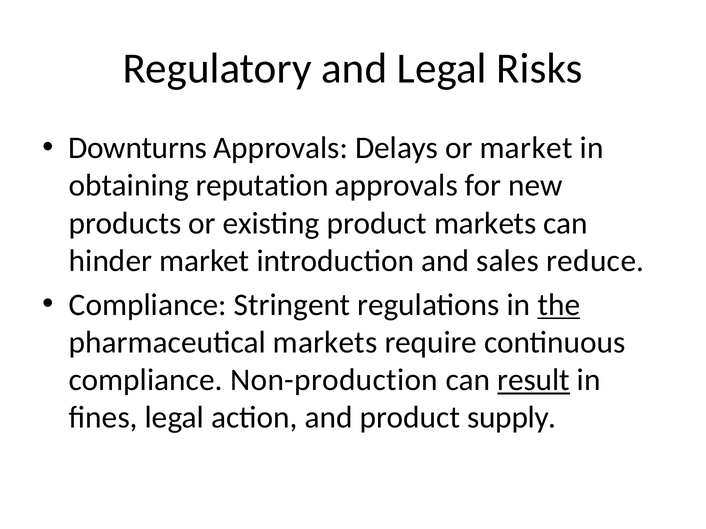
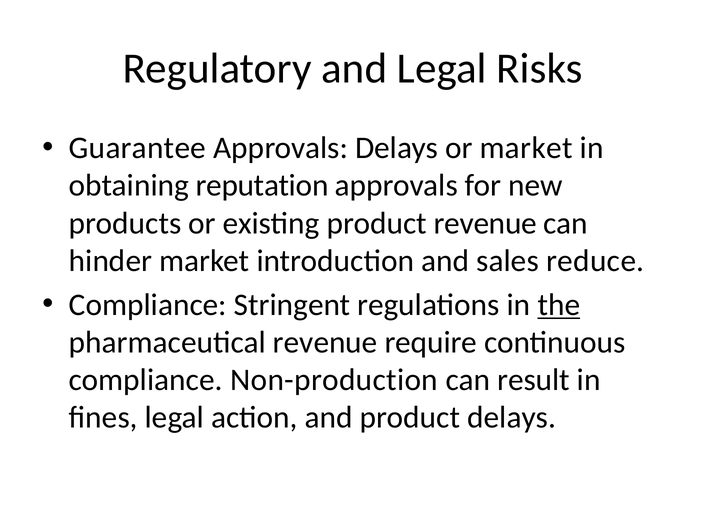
Downturns: Downturns -> Guarantee (137, 148)
product markets: markets -> revenue (485, 223)
pharmaceutical markets: markets -> revenue (325, 343)
result underline: present -> none (534, 380)
product supply: supply -> delays (512, 418)
